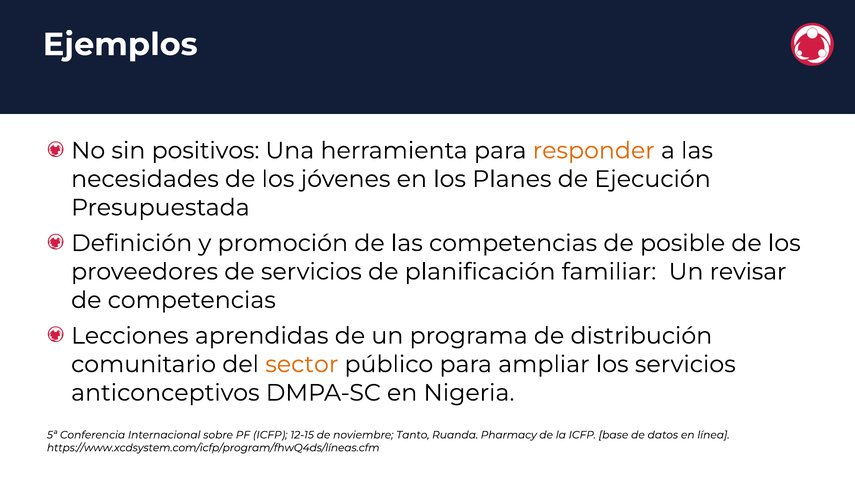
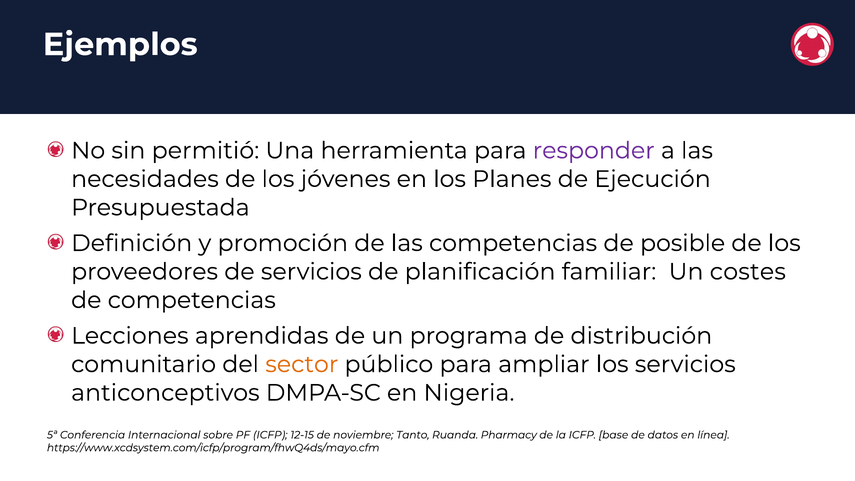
positivos: positivos -> permitió (205, 151)
responder colour: orange -> purple (594, 151)
revisar: revisar -> costes (748, 272)
https://www.xcdsystem.com/icfp/program/fhwQ4ds/líneas.cfm: https://www.xcdsystem.com/icfp/program/fhwQ4ds/líneas.cfm -> https://www.xcdsystem.com/icfp/program/fhwQ4ds/mayo.cfm (213, 448)
